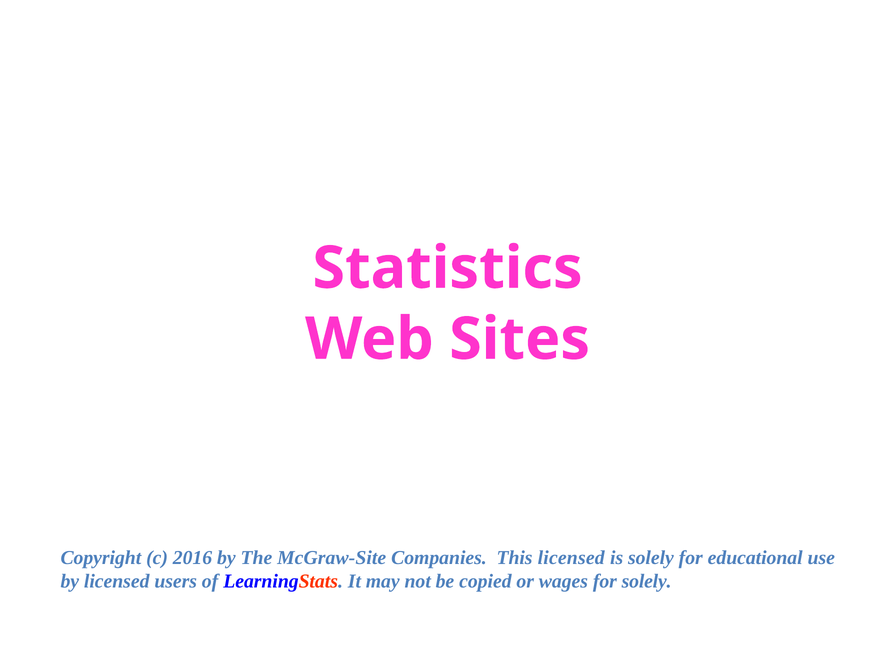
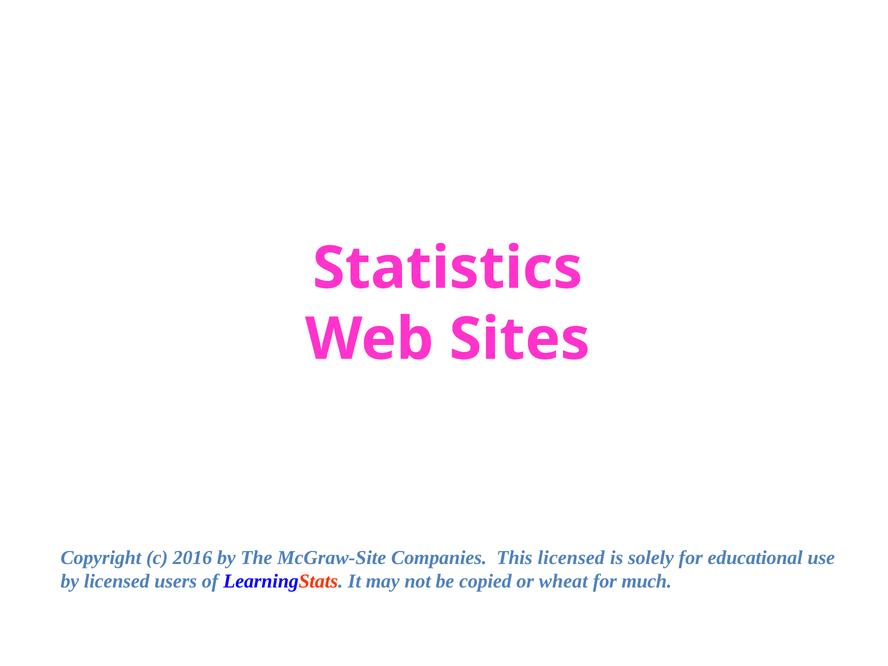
wages: wages -> wheat (563, 581)
for solely: solely -> much (647, 581)
